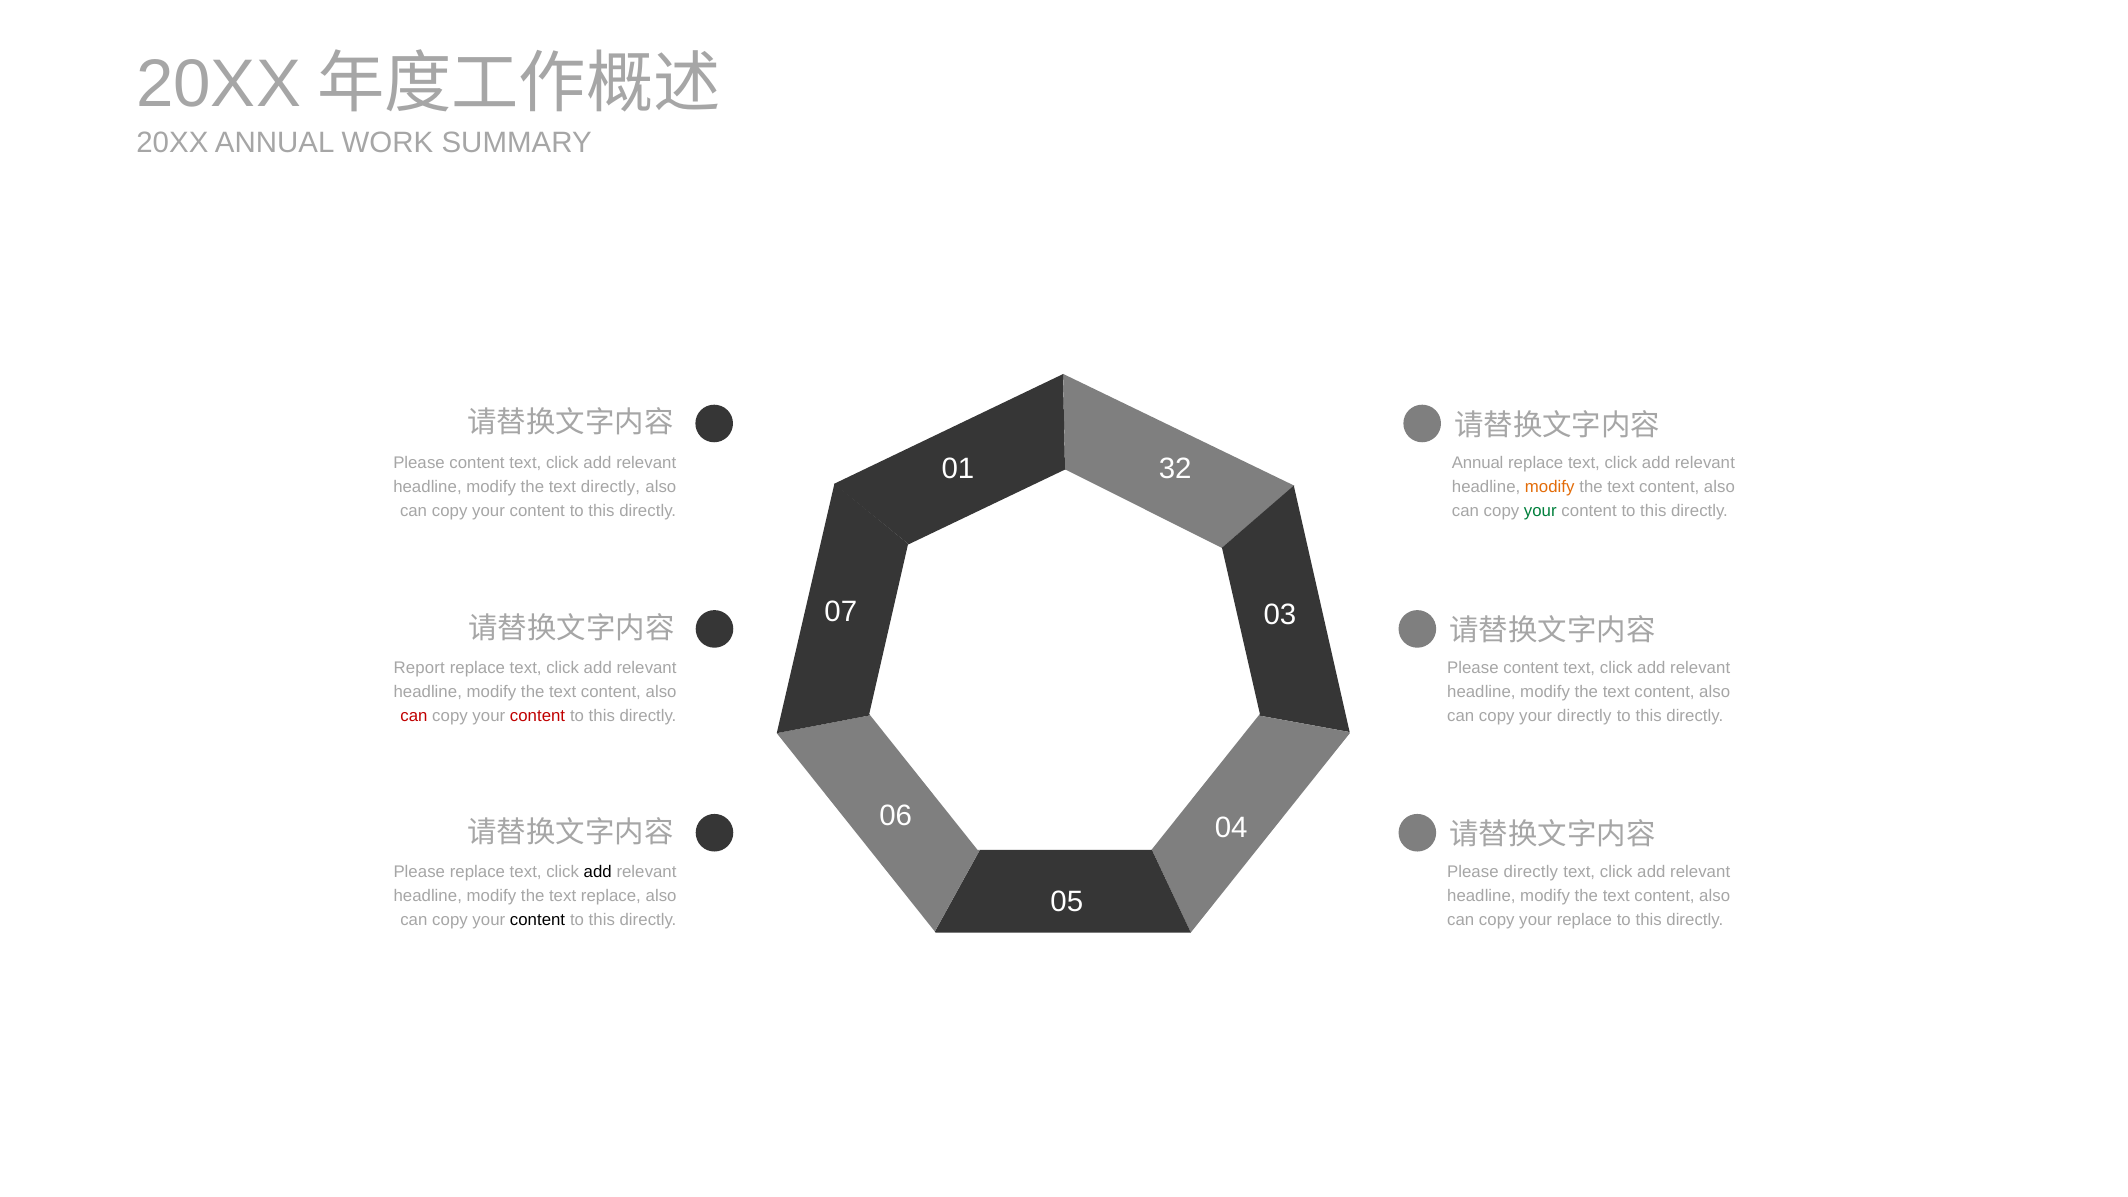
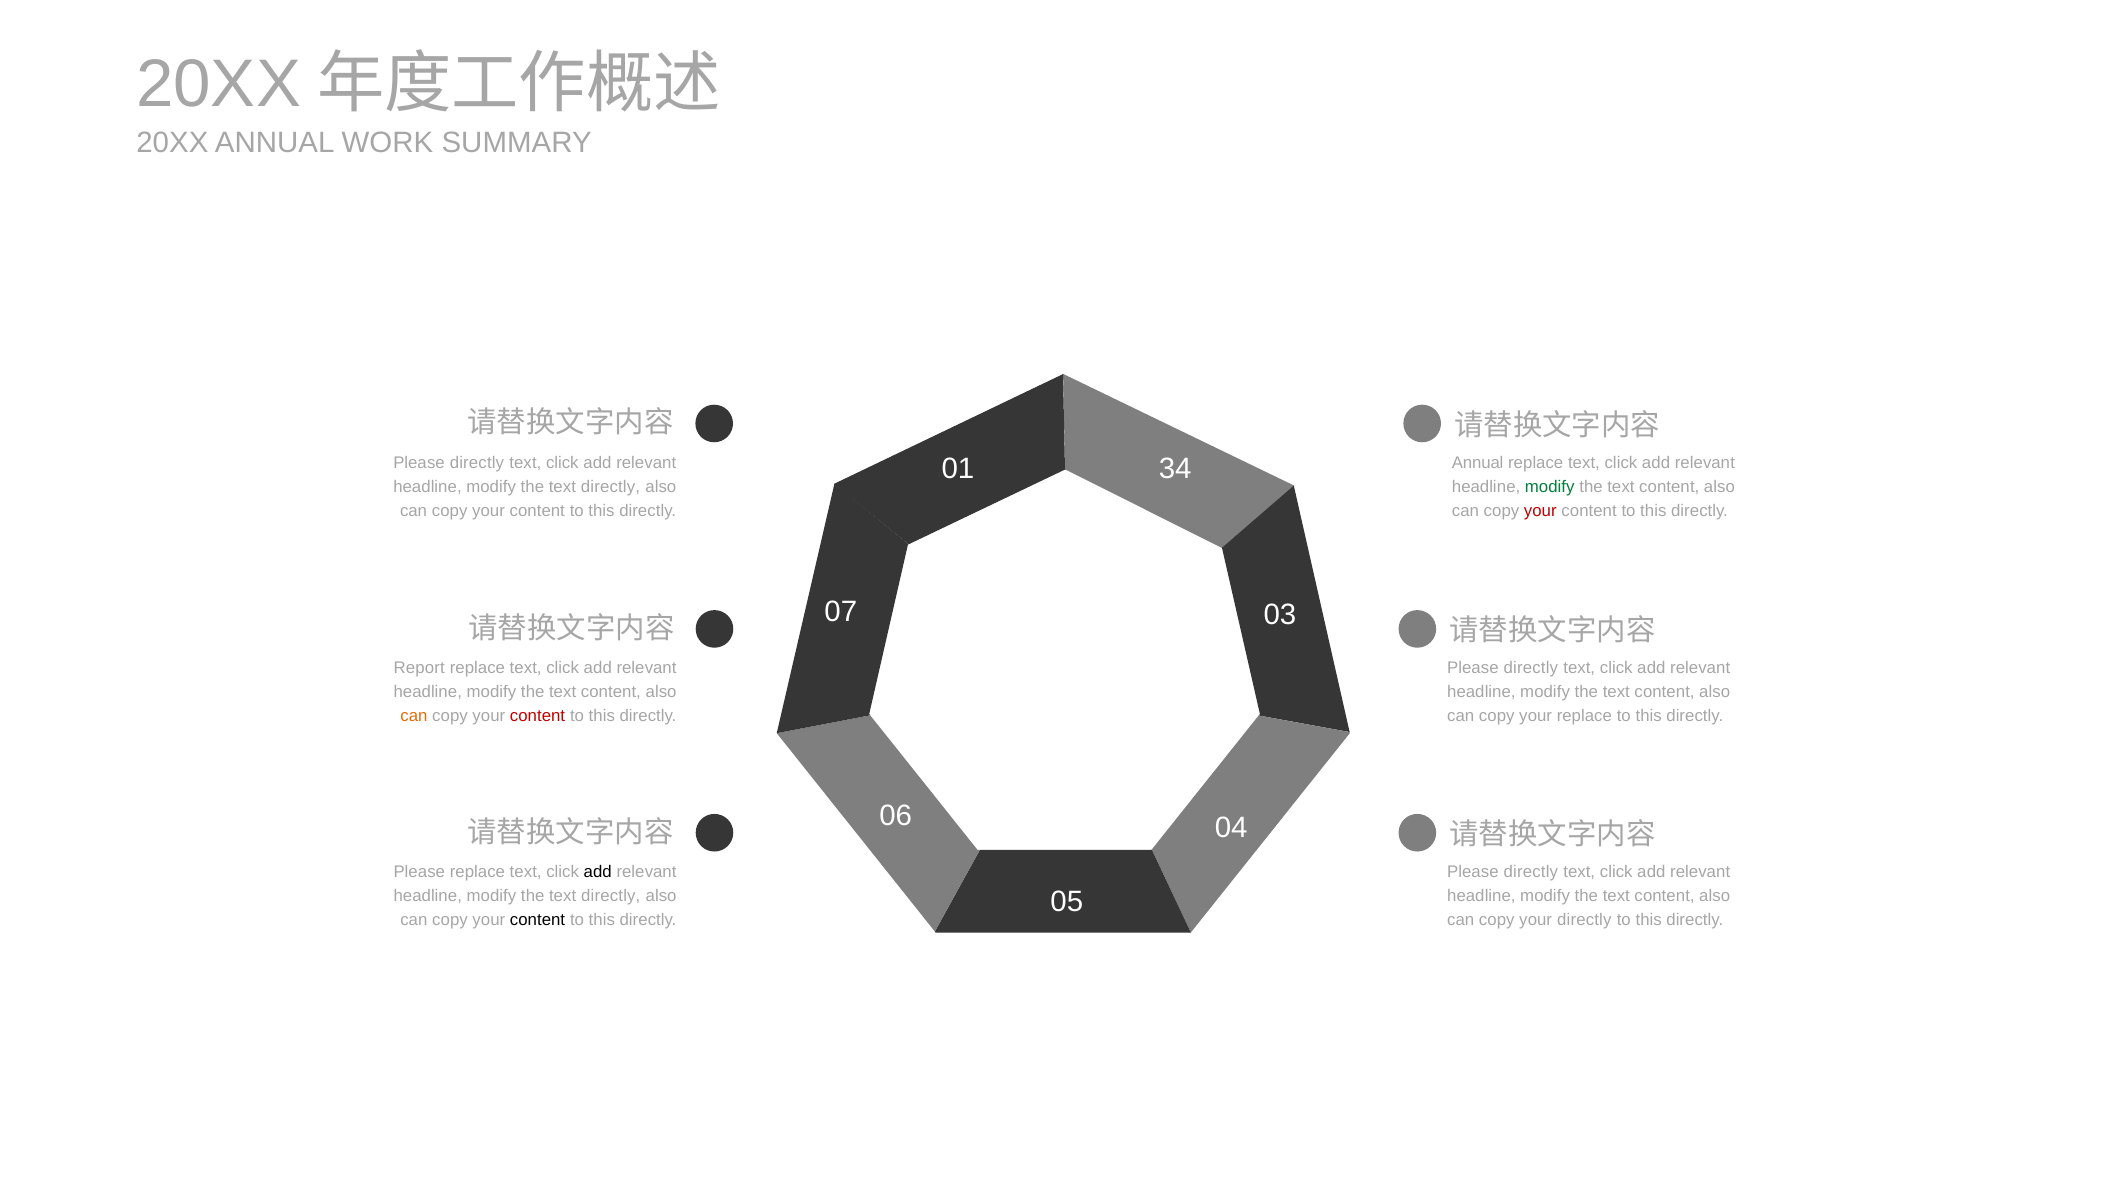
content: content -> directly (477, 462)
32: 32 -> 34 (1175, 469)
modify colour: orange -> green (1550, 487)
your colour: green -> red (1540, 511)
content: content -> directly (1531, 668)
can colour: red -> orange (414, 716)
your directly: directly -> replace (1584, 716)
replace: replace -> directly (611, 896)
your replace: replace -> directly (1584, 920)
